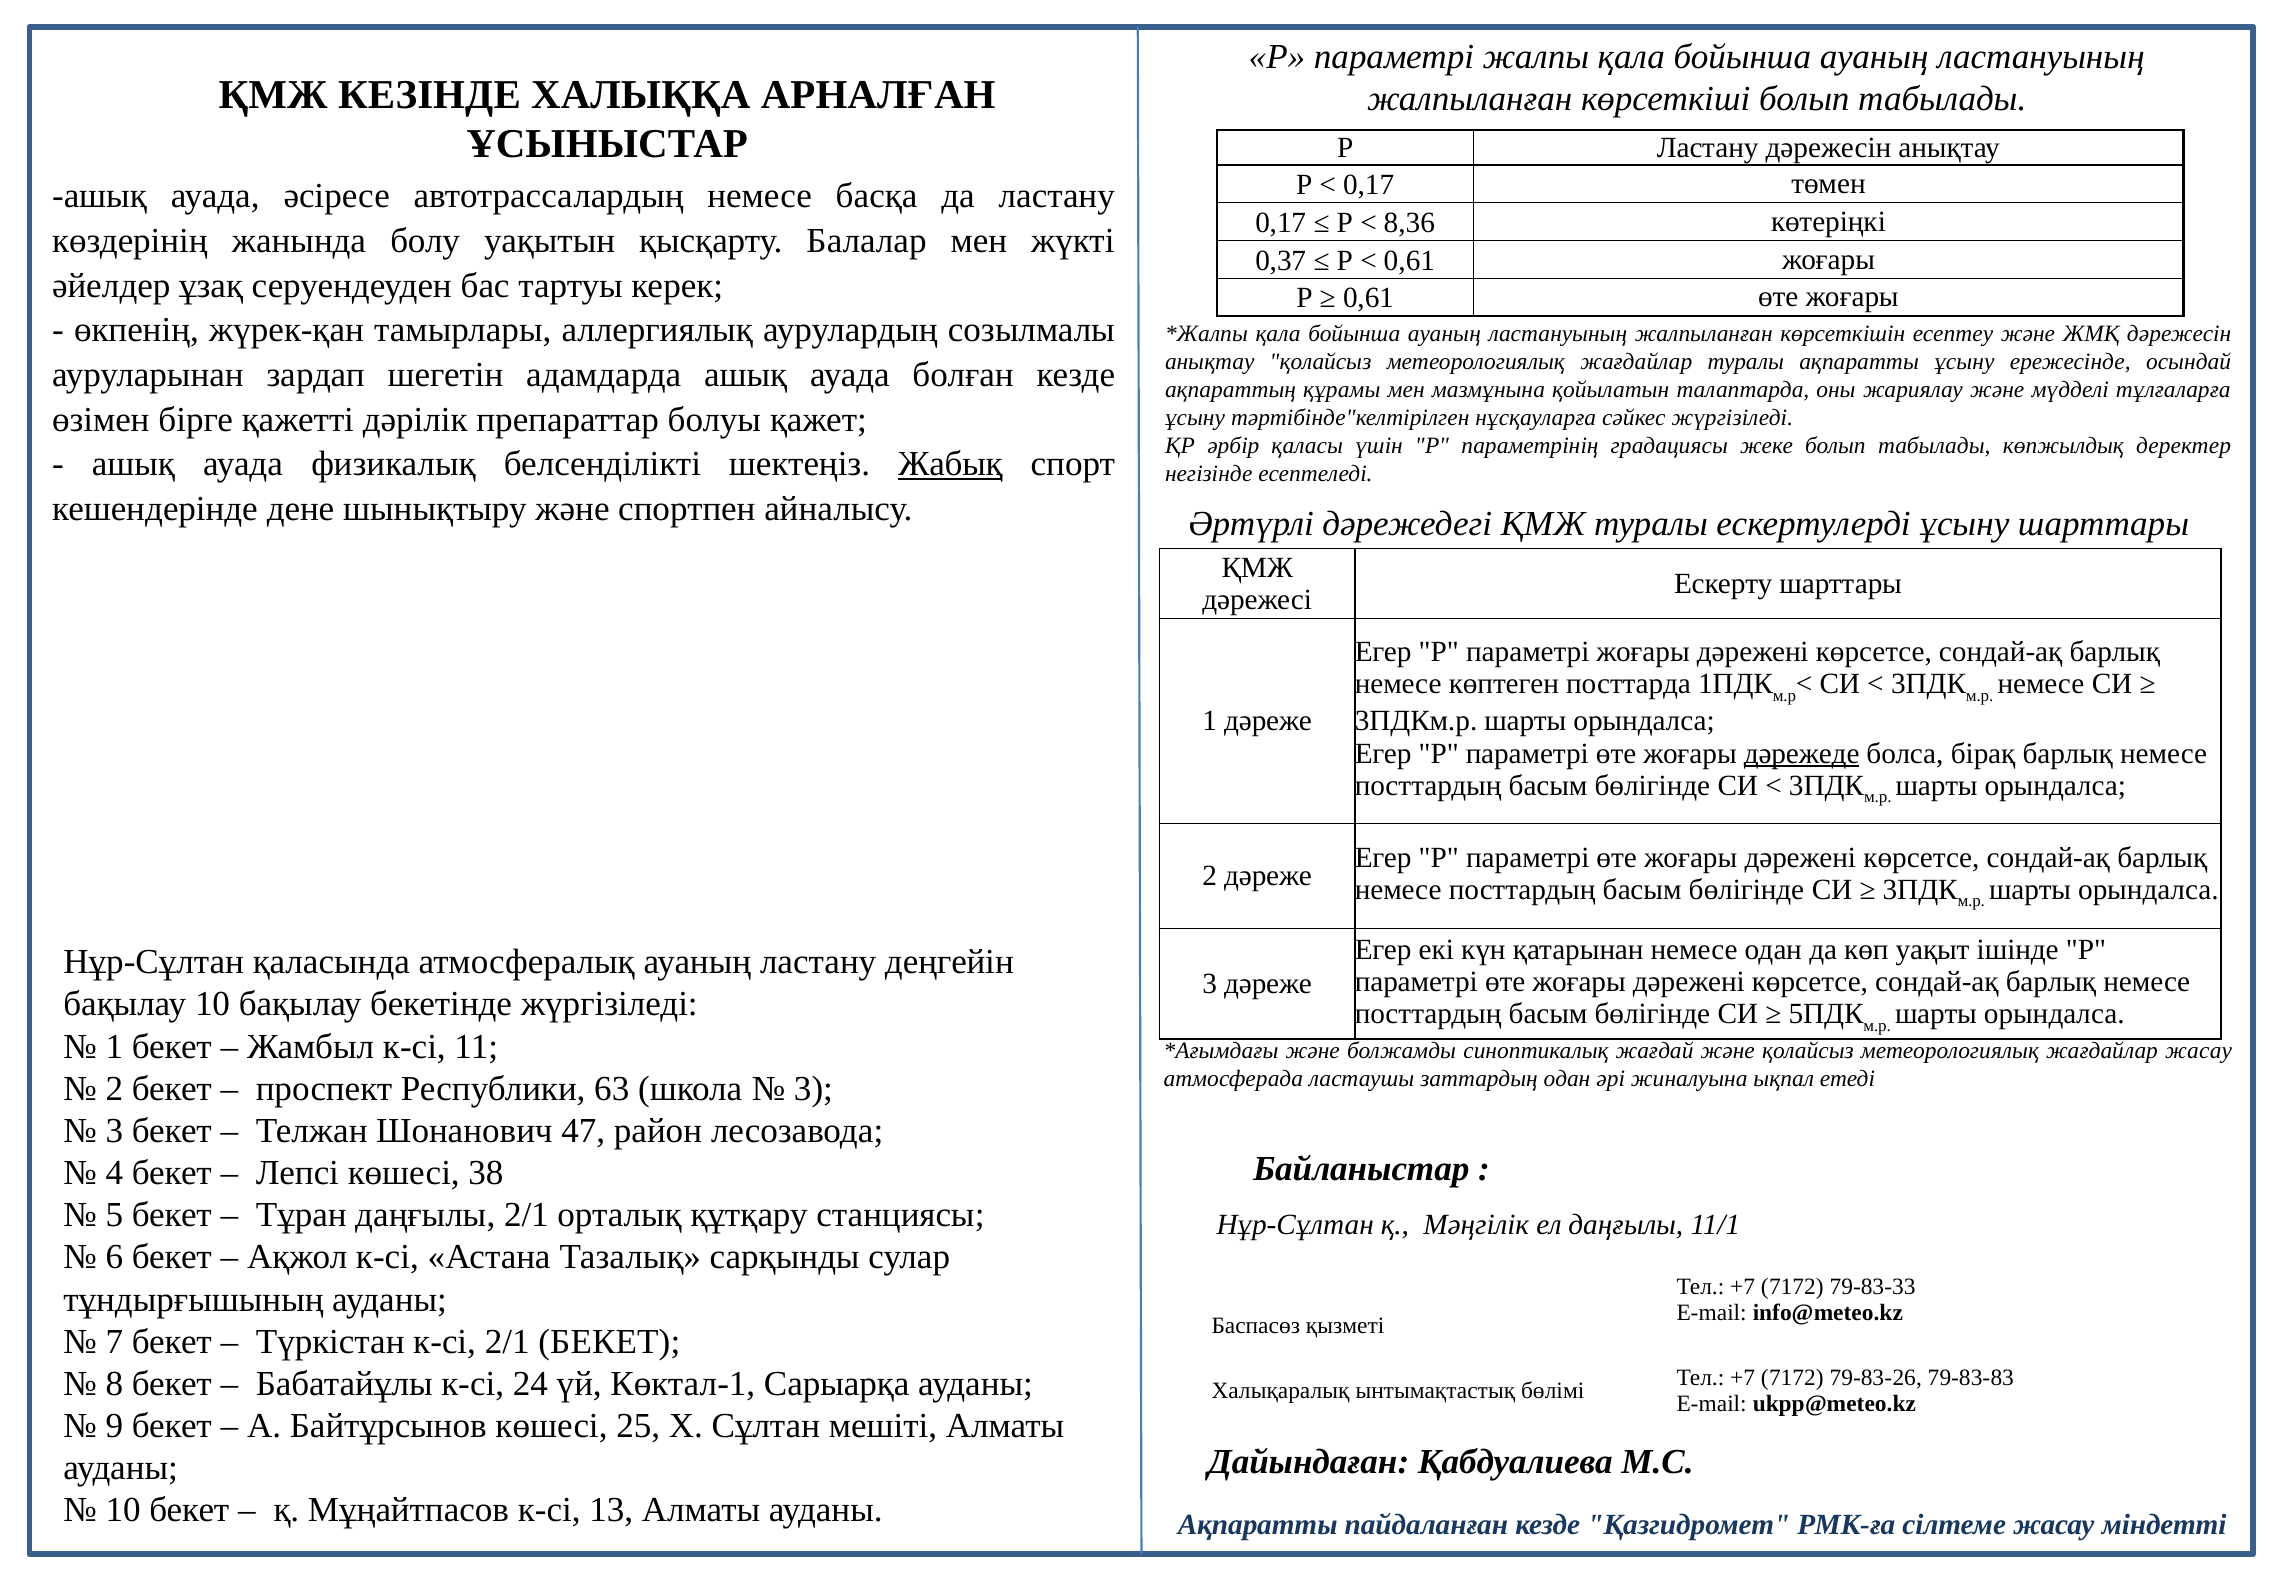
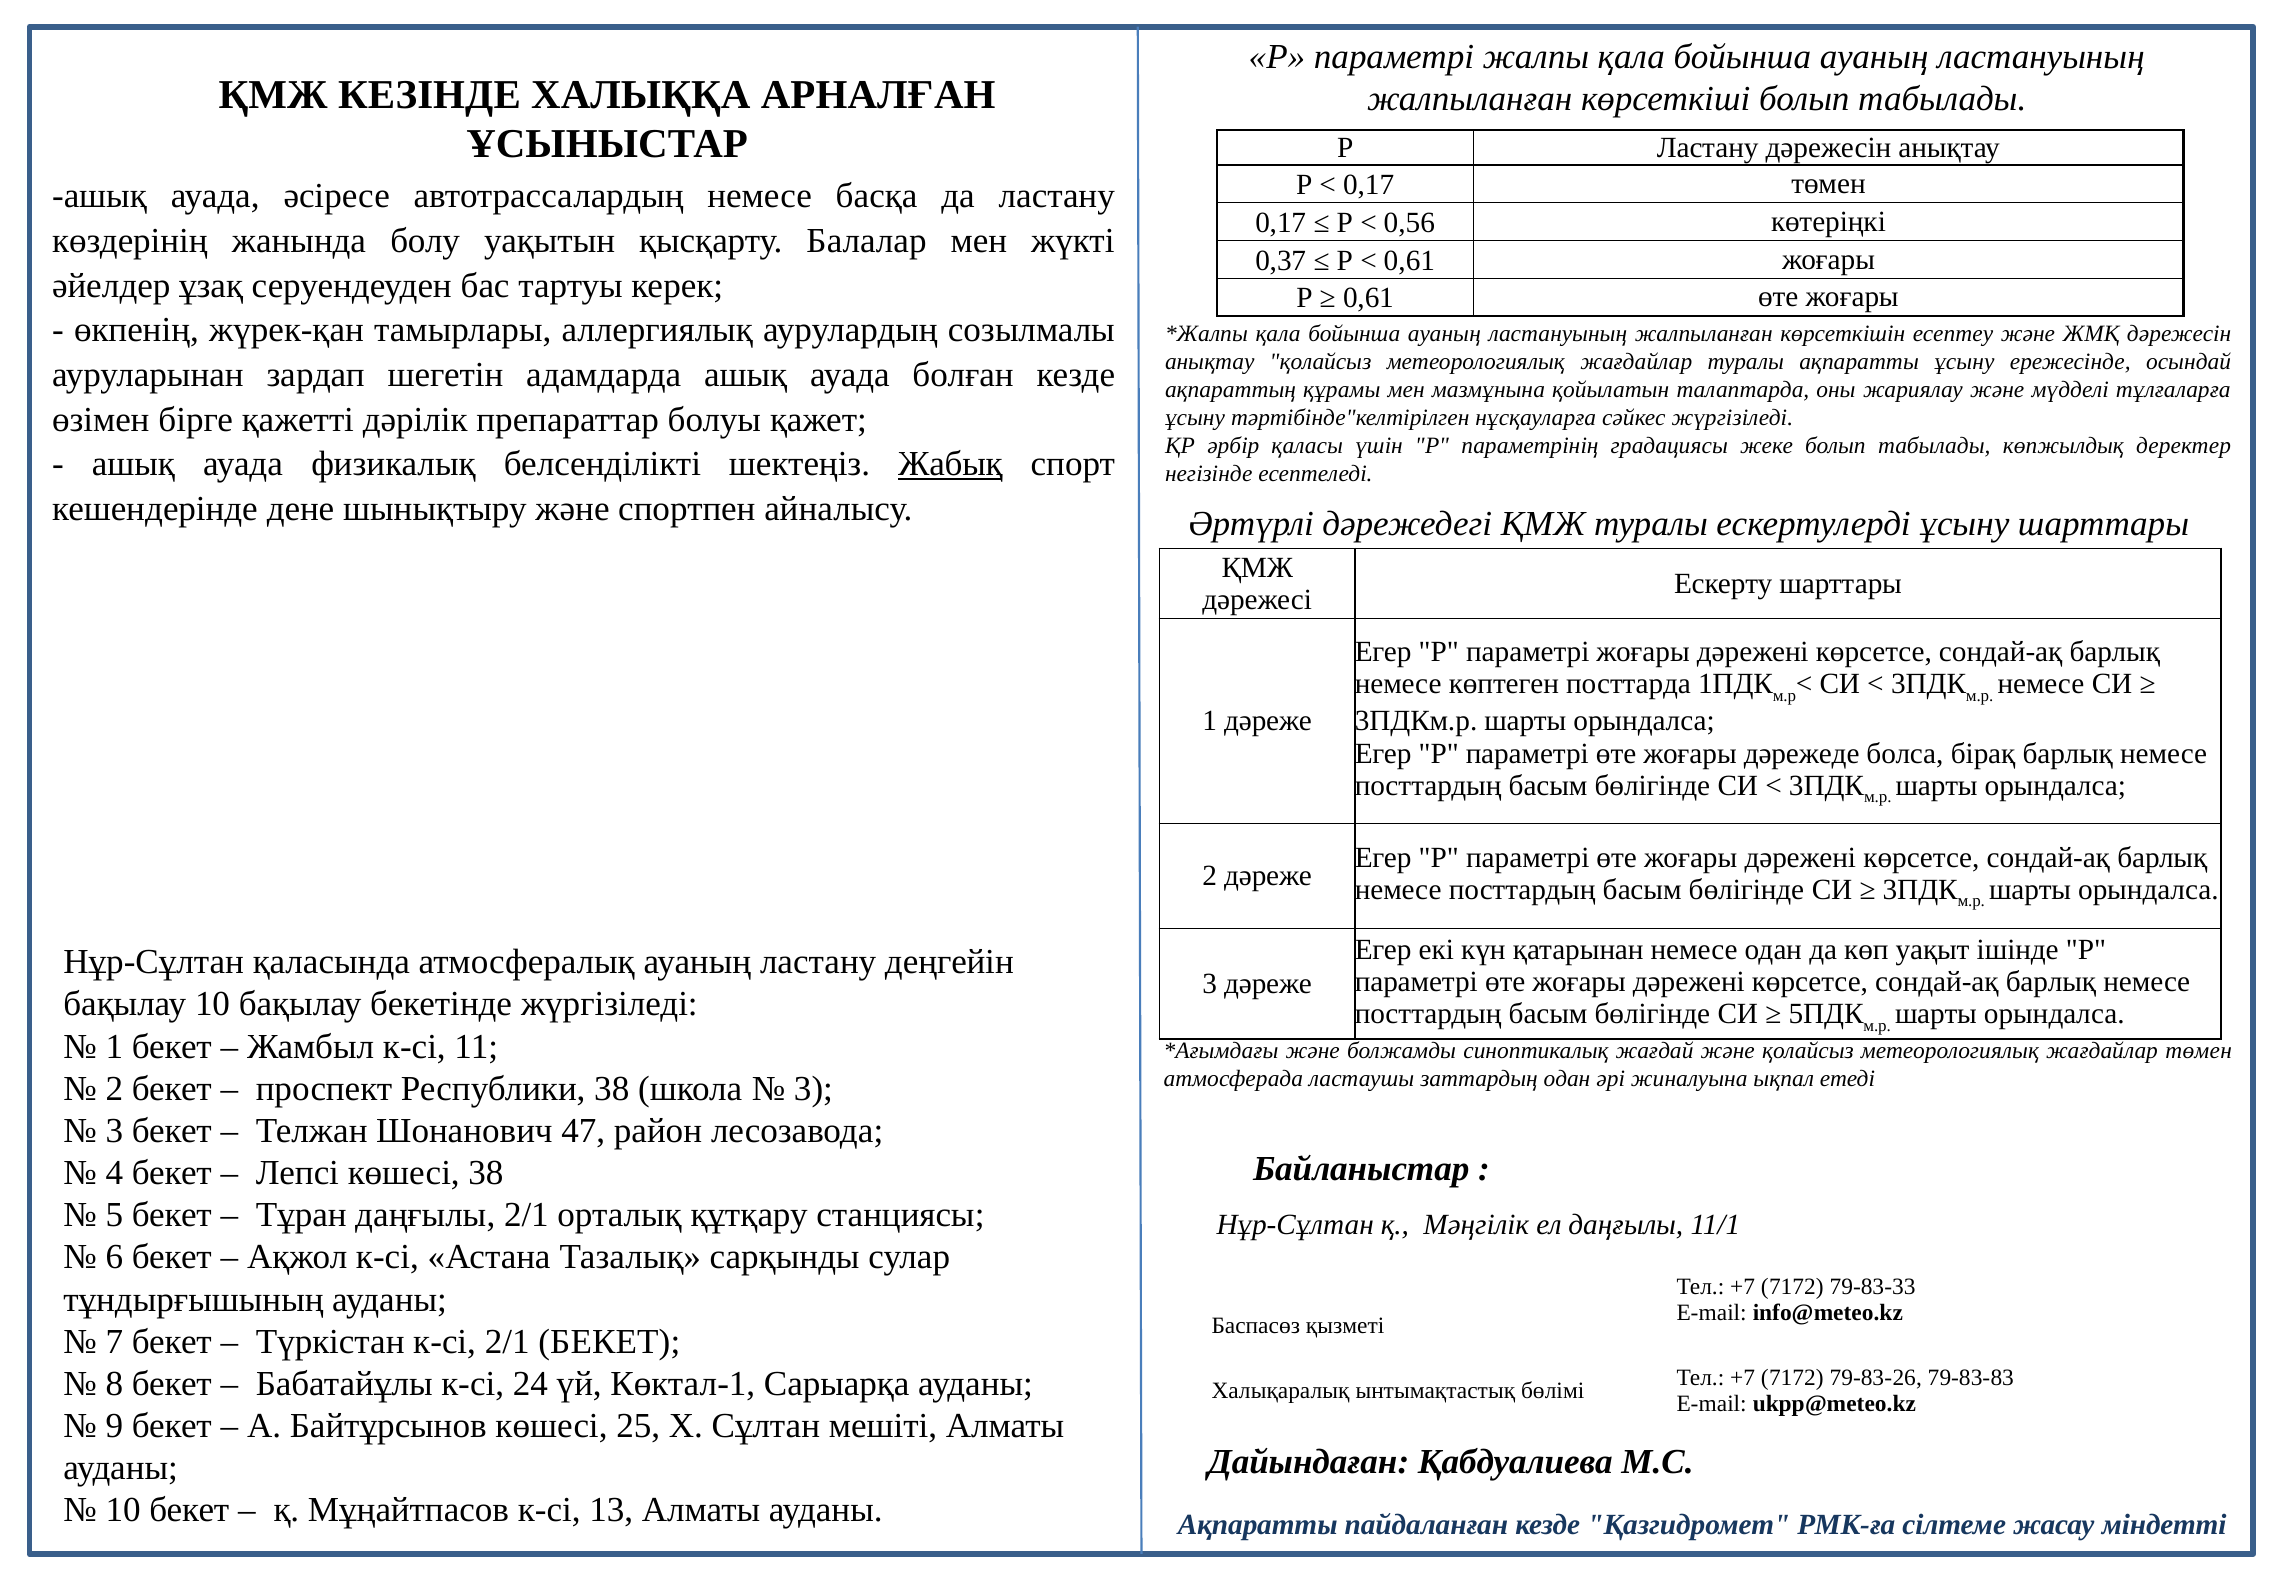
8,36: 8,36 -> 0,56 (1409, 223)
дәрежеде underline: present -> none (1802, 753)
жағдайлар жасау: жасау -> төмен (2199, 1050)
Республики 63: 63 -> 38 (612, 1088)
